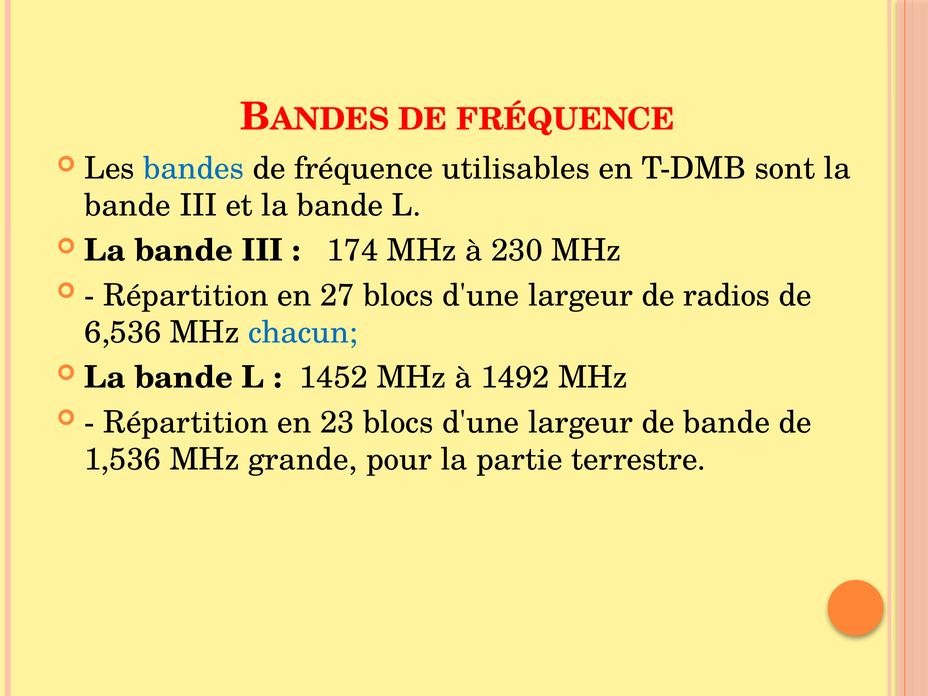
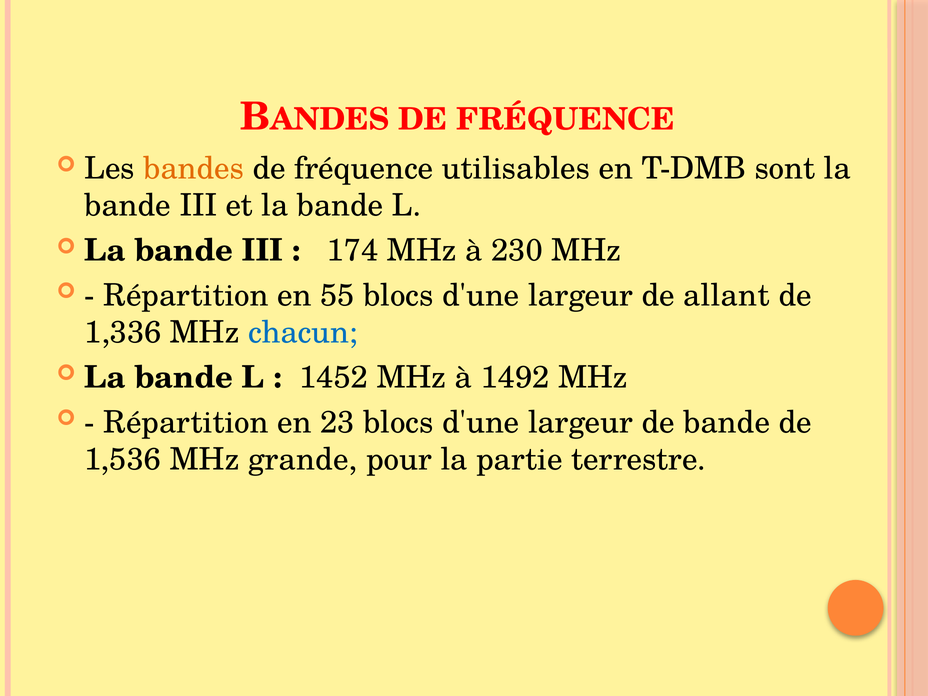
bandes colour: blue -> orange (194, 169)
27: 27 -> 55 (337, 296)
radios: radios -> allant (727, 296)
6,536: 6,536 -> 1,336 (123, 333)
